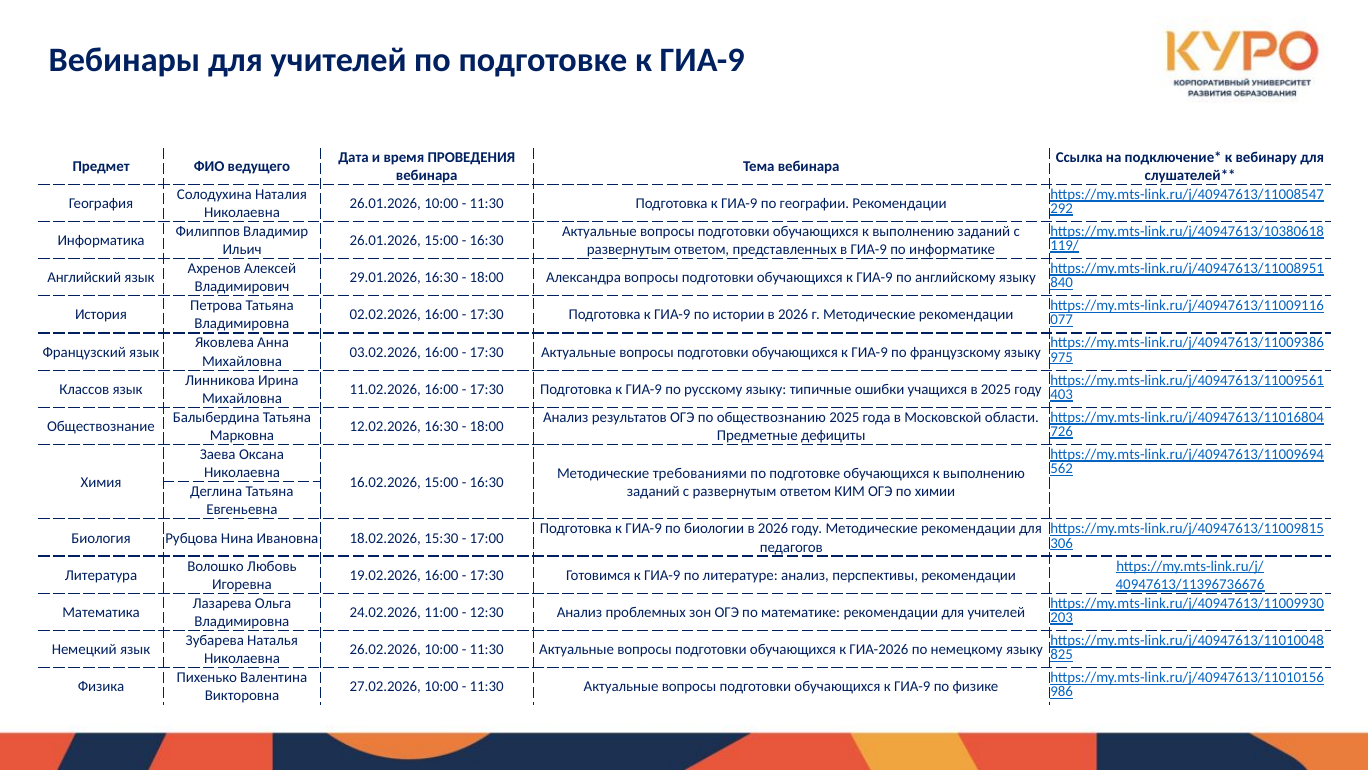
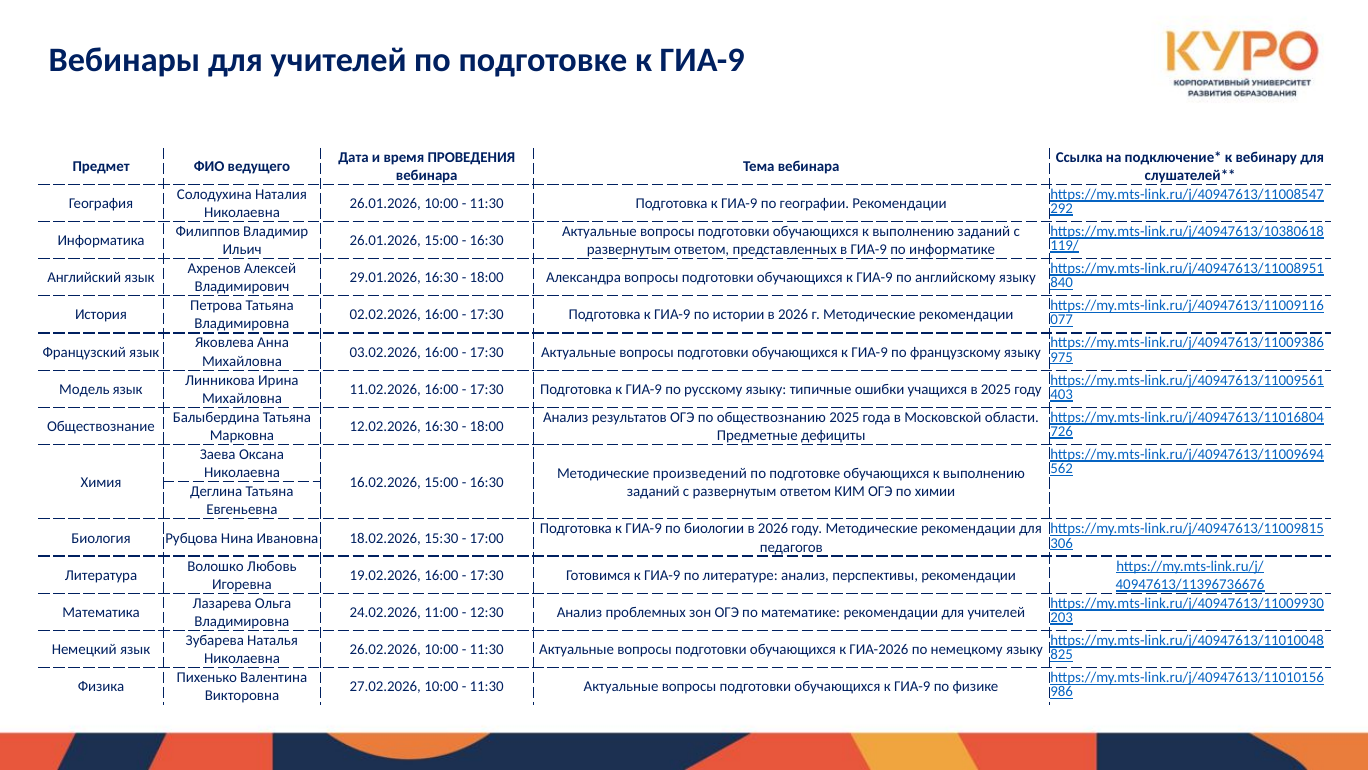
Классов: Классов -> Модель (84, 389)
требованиями: требованиями -> произведений (700, 473)
